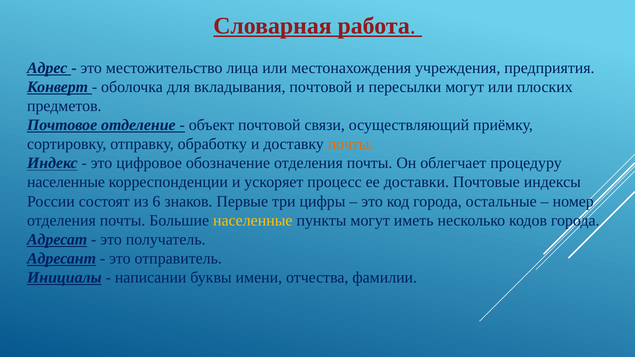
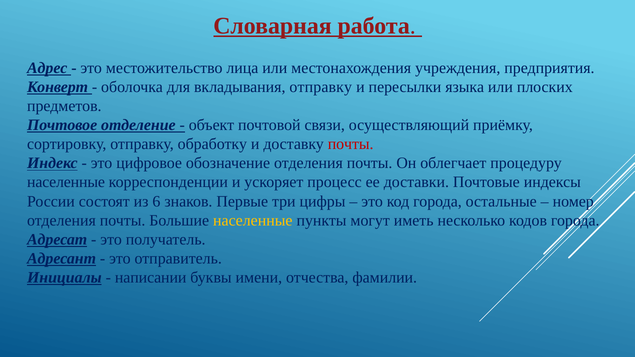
вкладывания почтовой: почтовой -> отправку (321, 87)
пересылки могут: могут -> языка (465, 87)
почты colour: orange -> red (351, 144)
